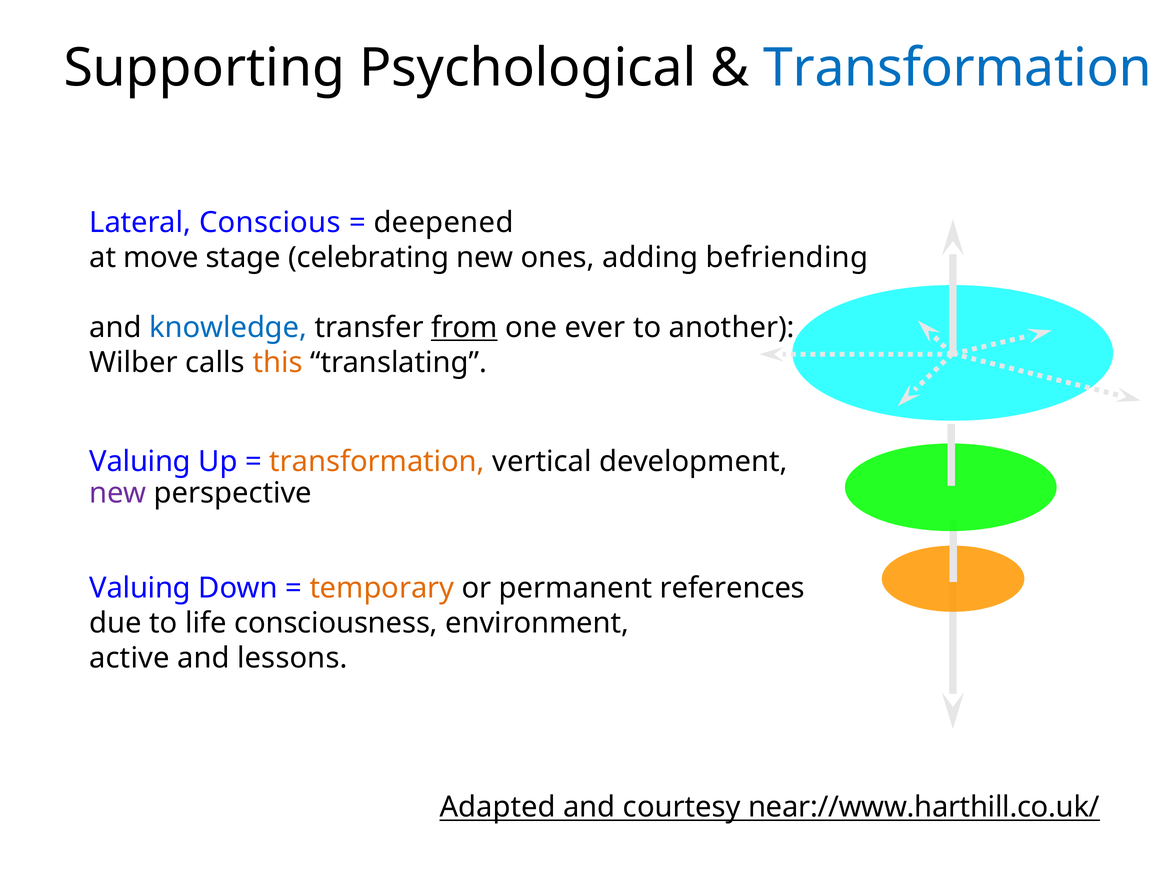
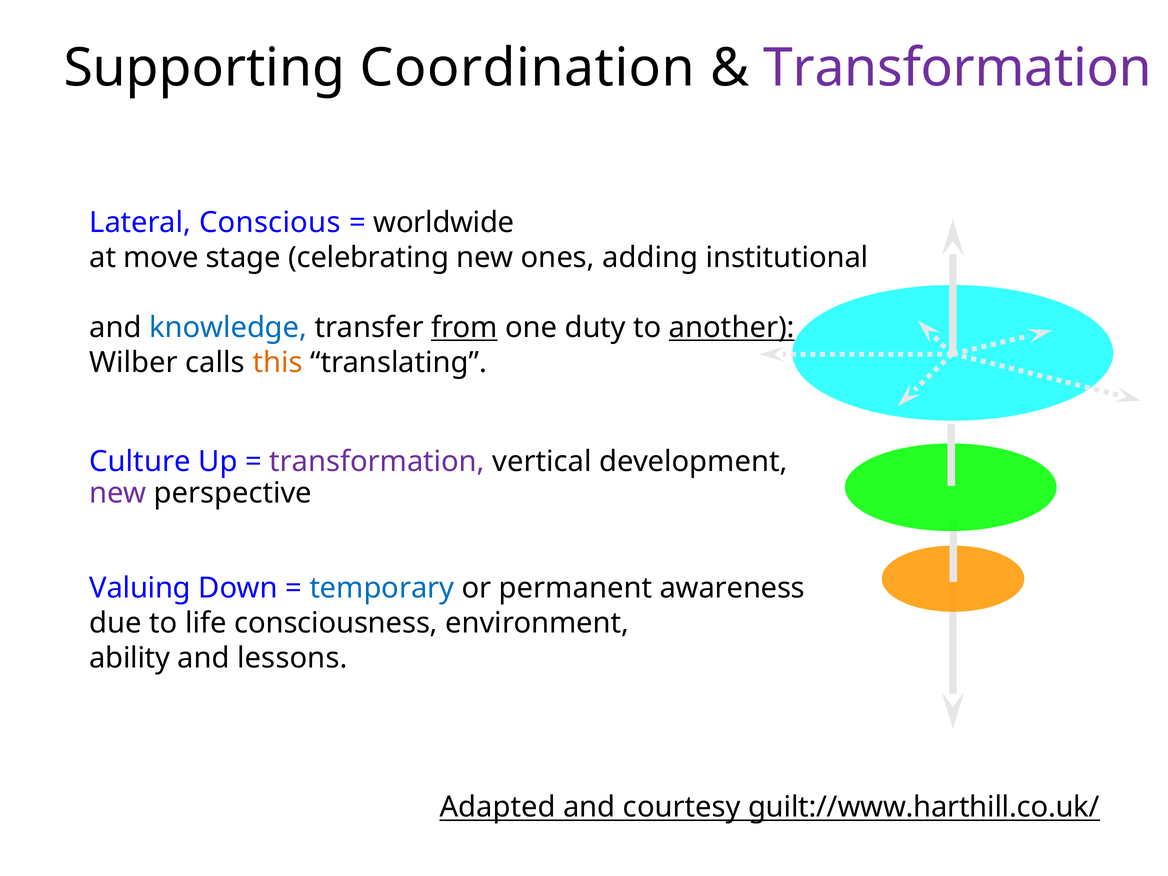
Psychological: Psychological -> Coordination (527, 68)
Transformation colour: blue -> purple (958, 68)
deepened: deepened -> worldwide (444, 223)
befriending: befriending -> institutional (787, 258)
ever: ever -> duty (595, 328)
another underline: none -> present (732, 328)
Valuing: Valuing -> Culture (140, 462)
transformation colour: orange -> purple (377, 462)
temporary colour: orange -> blue (382, 588)
references: references -> awareness (732, 588)
active: active -> ability (130, 658)
near://www.harthill.co.uk/: near://www.harthill.co.uk/ -> guilt://www.harthill.co.uk/ (924, 807)
